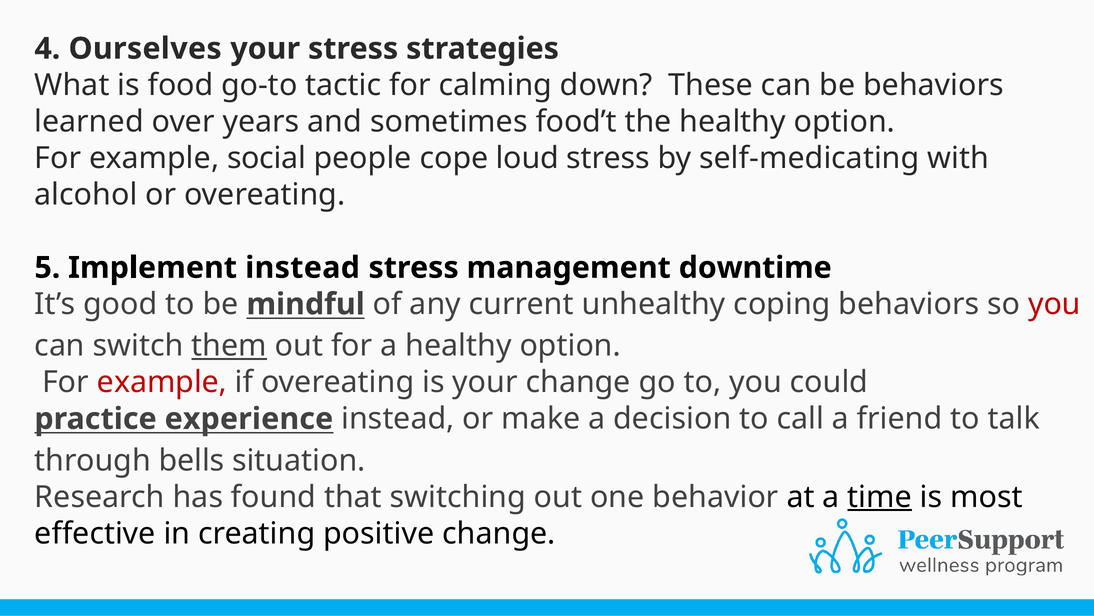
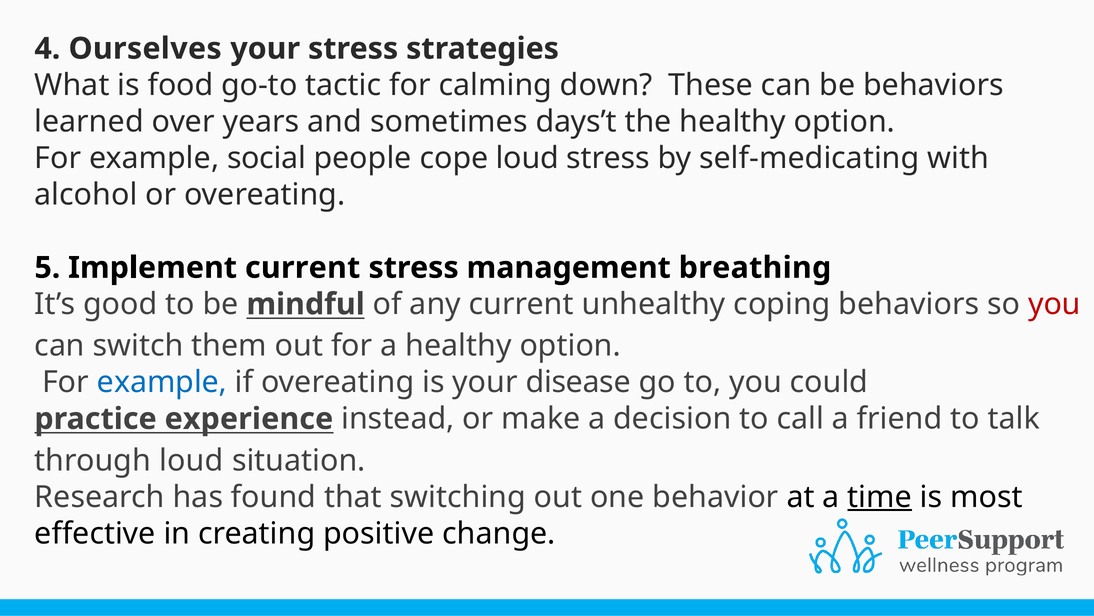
food’t: food’t -> days’t (576, 122)
Implement instead: instead -> current (303, 267)
downtime: downtime -> breathing (755, 267)
them underline: present -> none (229, 346)
example colour: red -> blue (162, 382)
your change: change -> disease (578, 382)
through bells: bells -> loud (191, 460)
